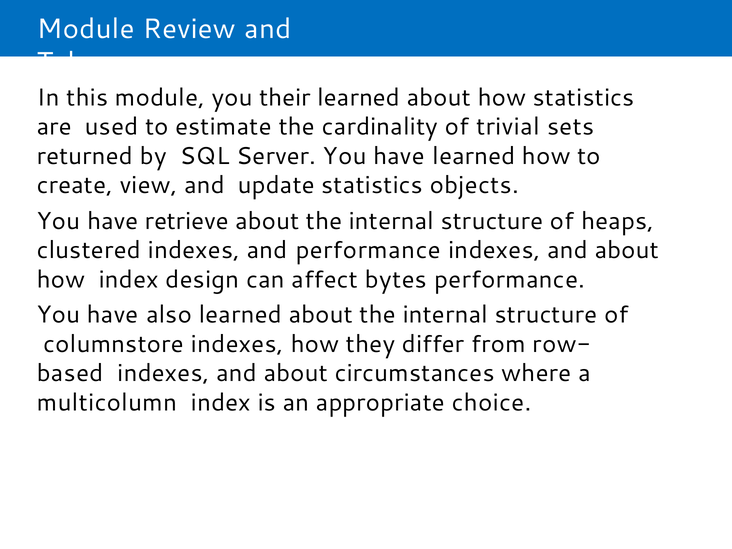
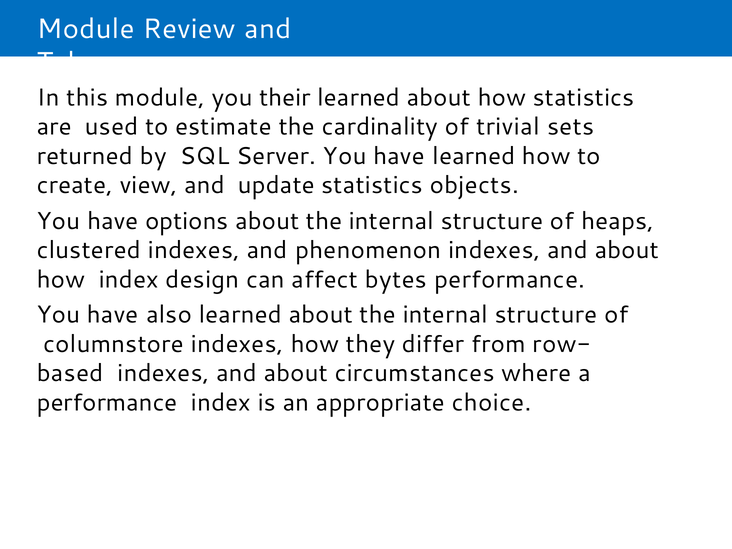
retrieve: retrieve -> options (187, 221)
and performance: performance -> phenomenon (368, 250)
multicolumn: multicolumn -> performance (107, 403)
